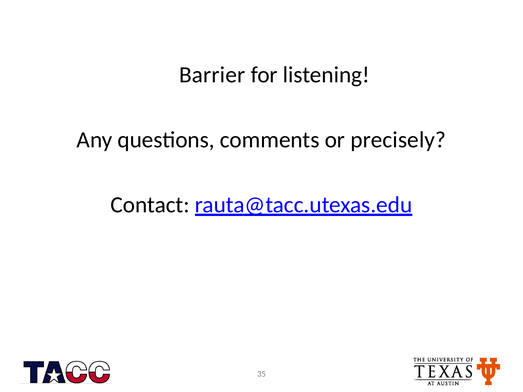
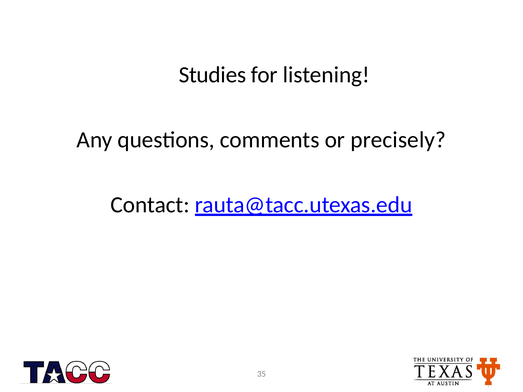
Barrier: Barrier -> Studies (212, 75)
